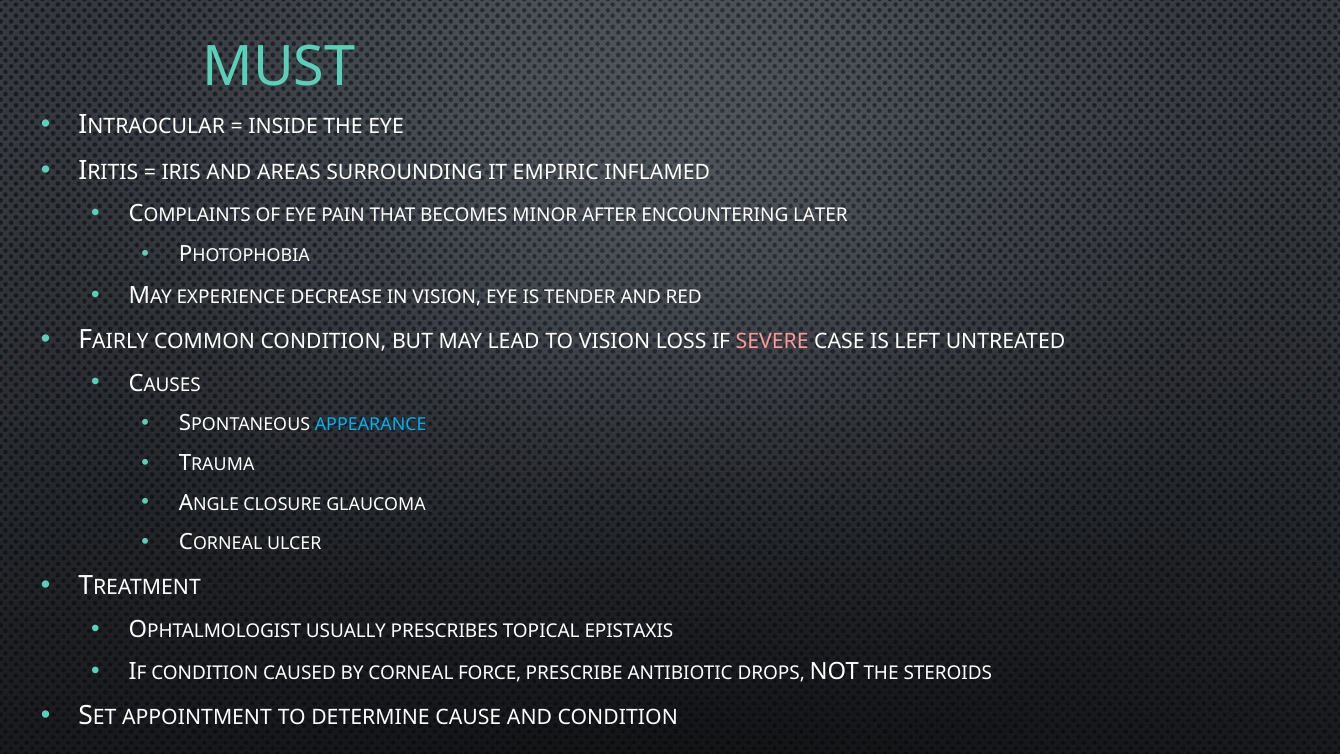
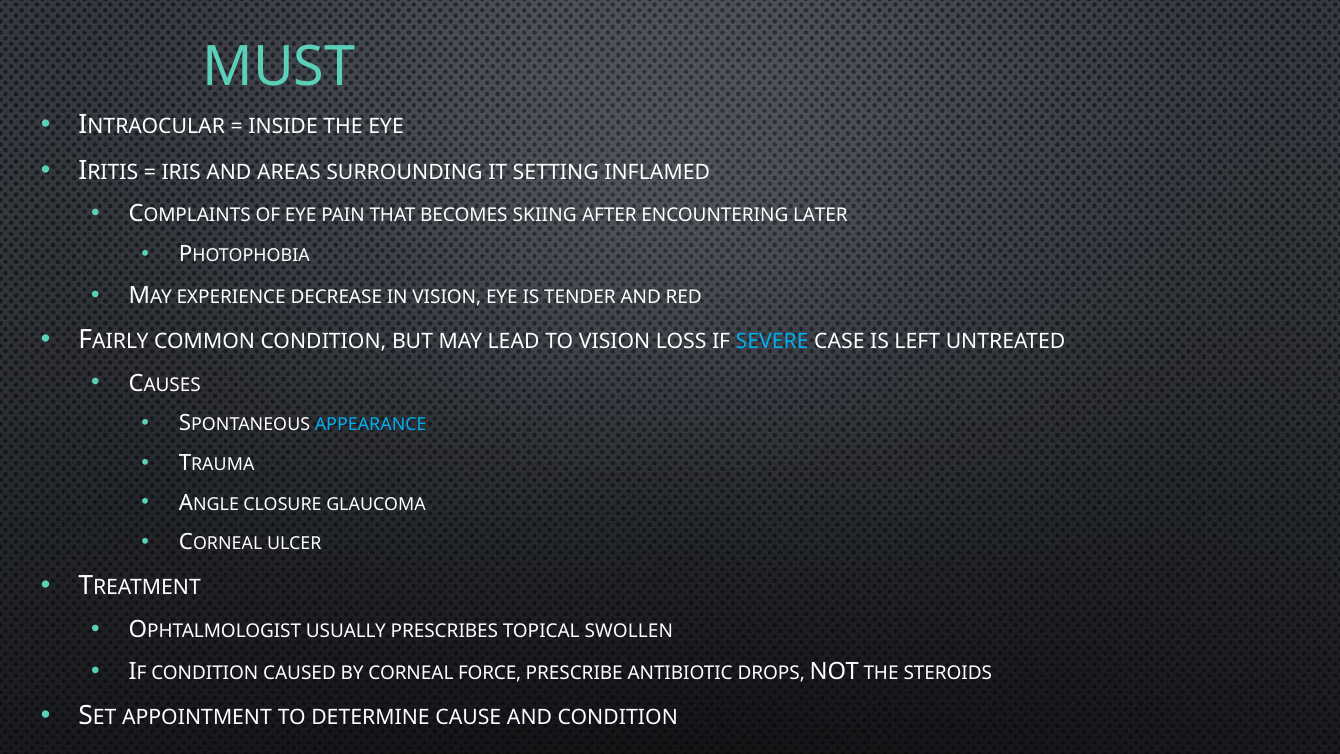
EMPIRIC: EMPIRIC -> SETTING (556, 172)
MINOR: MINOR -> SKIING (545, 215)
SEVERE colour: pink -> light blue (772, 341)
EPISTAXIS: EPISTAXIS -> SWOLLEN (629, 631)
